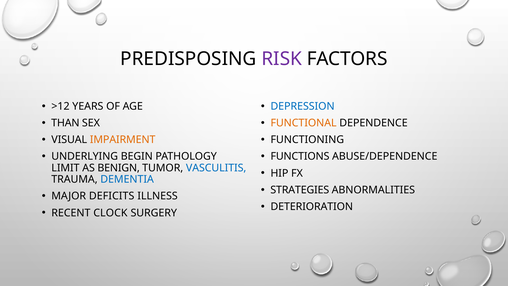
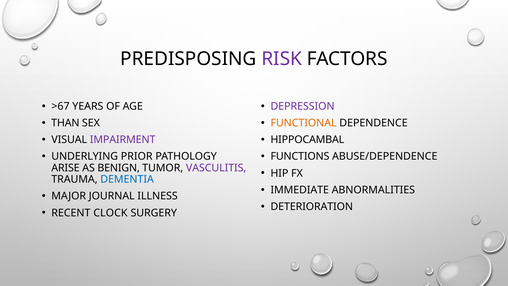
>12: >12 -> >67 (60, 106)
DEPRESSION colour: blue -> purple (303, 106)
IMPAIRMENT colour: orange -> purple (123, 140)
FUNCTIONING: FUNCTIONING -> HIPPOCAMBAL (307, 140)
BEGIN: BEGIN -> PRIOR (137, 156)
LIMIT: LIMIT -> ARISE (66, 168)
VASCULITIS colour: blue -> purple (216, 168)
STRATEGIES: STRATEGIES -> IMMEDIATE (300, 190)
DEFICITS: DEFICITS -> JOURNAL (112, 196)
